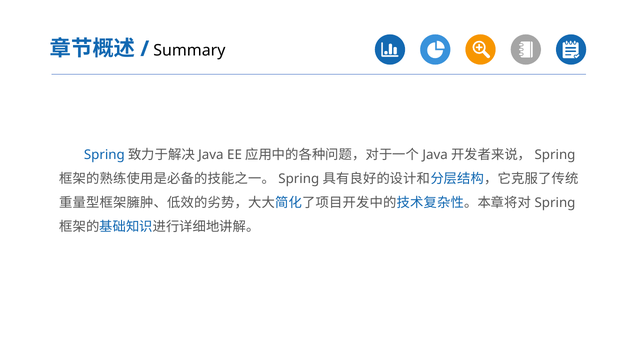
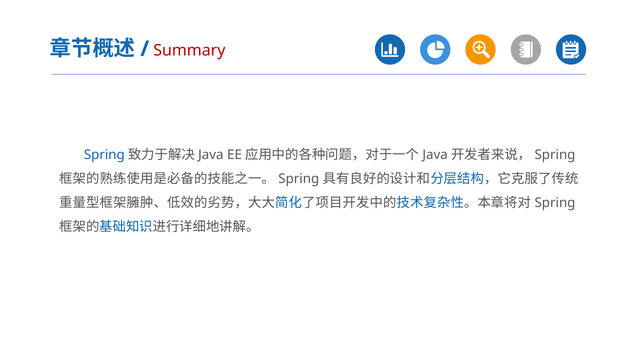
Summary colour: black -> red (189, 51)
